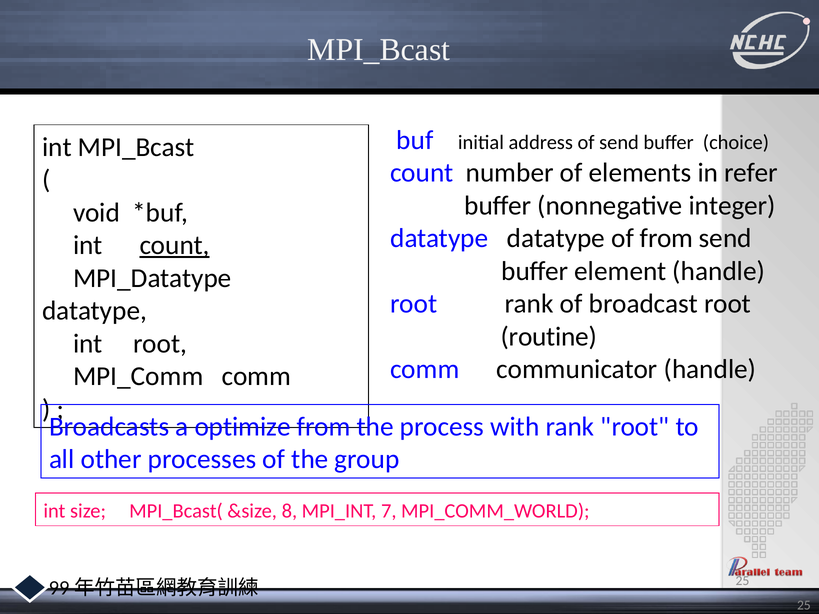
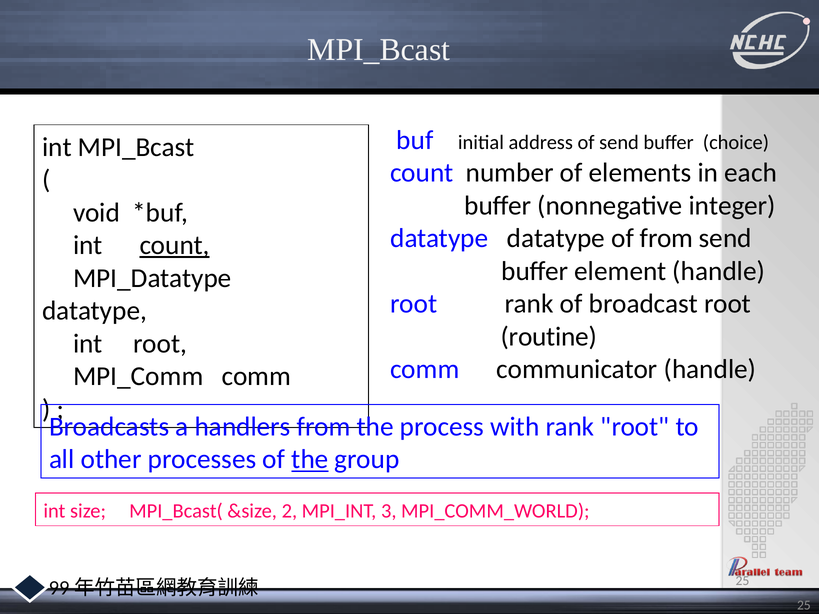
refer: refer -> each (751, 173)
optimize: optimize -> handlers (243, 427)
the underline: none -> present (310, 460)
8: 8 -> 2 (289, 511)
7: 7 -> 3 (389, 511)
